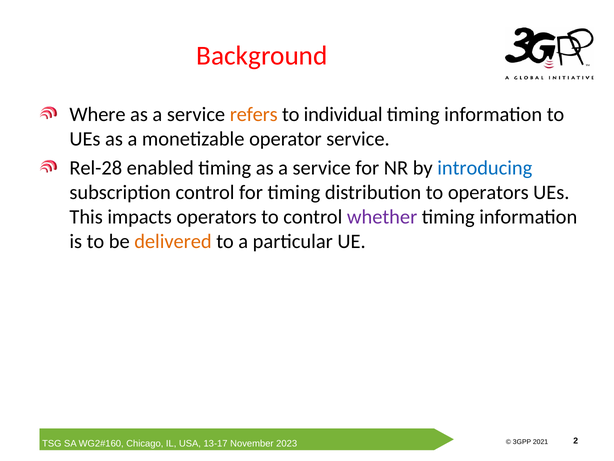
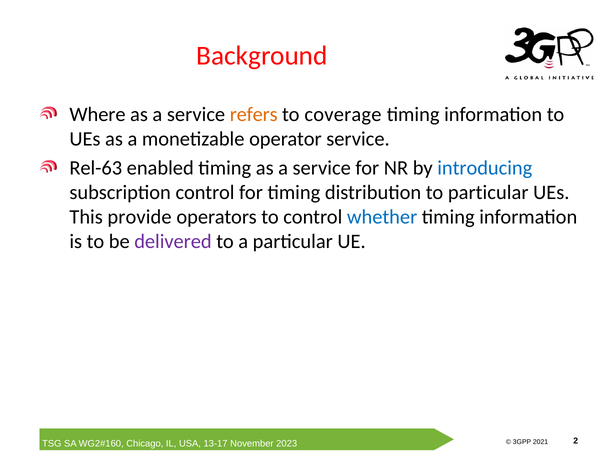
individual: individual -> coverage (343, 114)
Rel-28: Rel-28 -> Rel-63 (96, 168)
to operators: operators -> particular (488, 192)
impacts: impacts -> provide (140, 217)
whether colour: purple -> blue (382, 217)
delivered colour: orange -> purple (173, 241)
